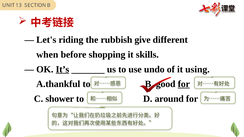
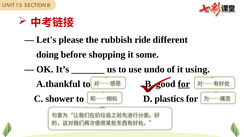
riding: riding -> please (71, 40)
give: give -> ride (143, 40)
when: when -> doing (47, 55)
skills: skills -> some (147, 55)
It’s underline: present -> none (62, 69)
around: around -> plastics (169, 99)
